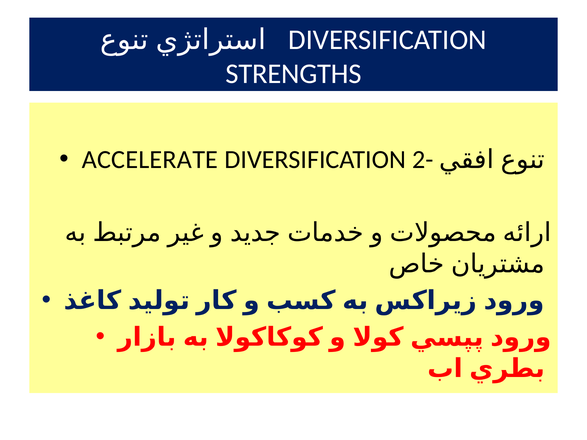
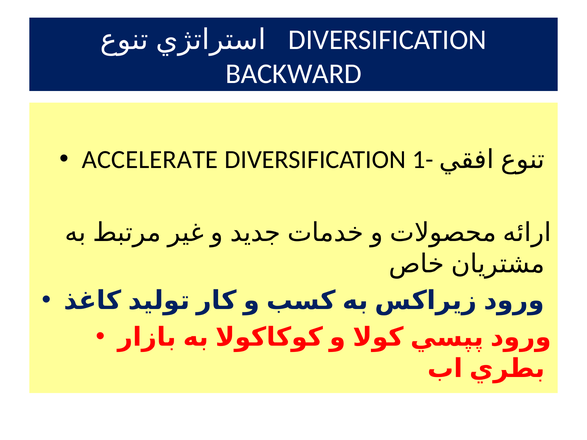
STRENGTHS: STRENGTHS -> BACKWARD (294, 74)
2-: 2- -> 1- (423, 160)
